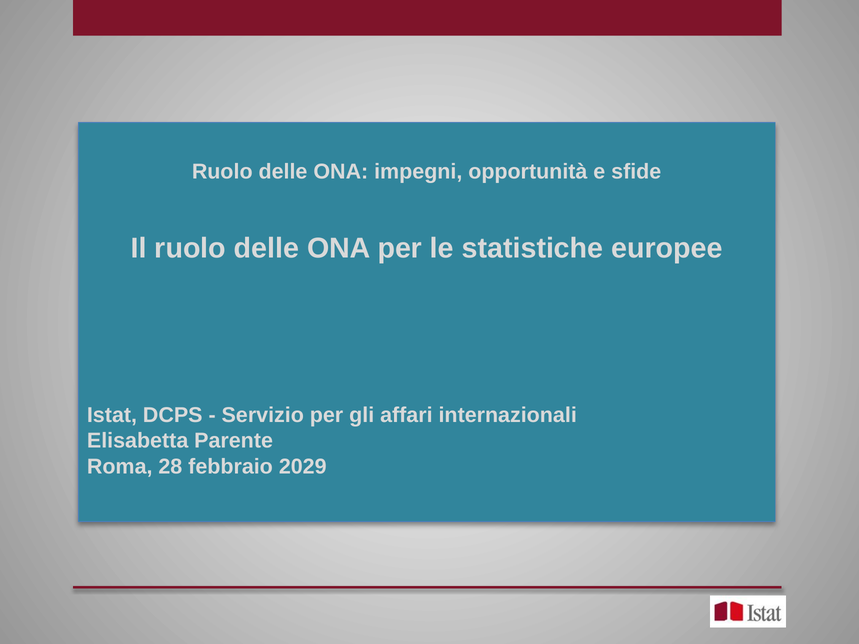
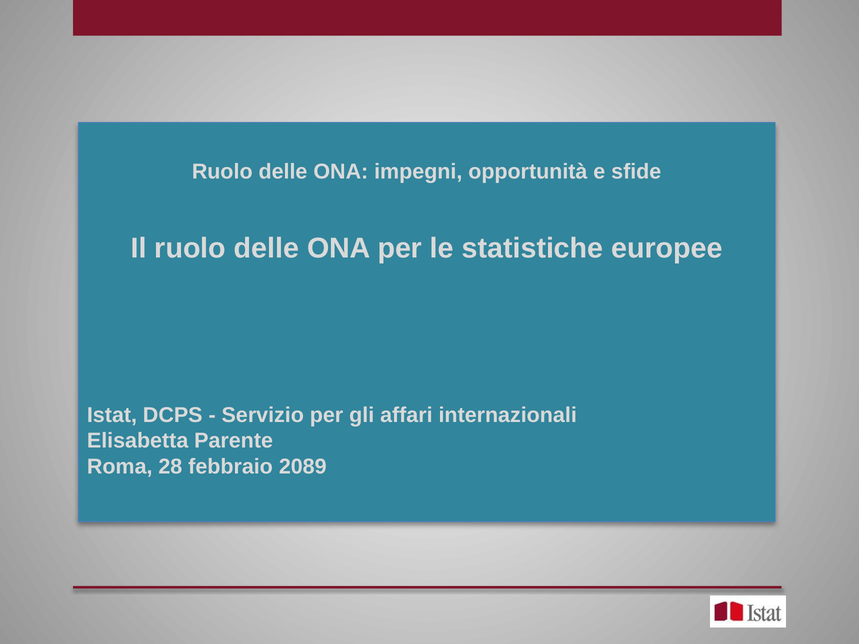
2029: 2029 -> 2089 (303, 467)
